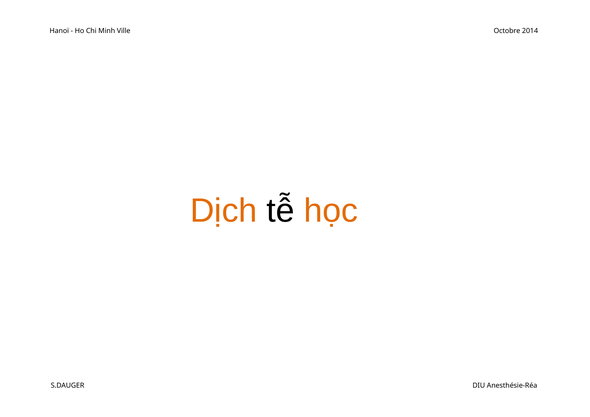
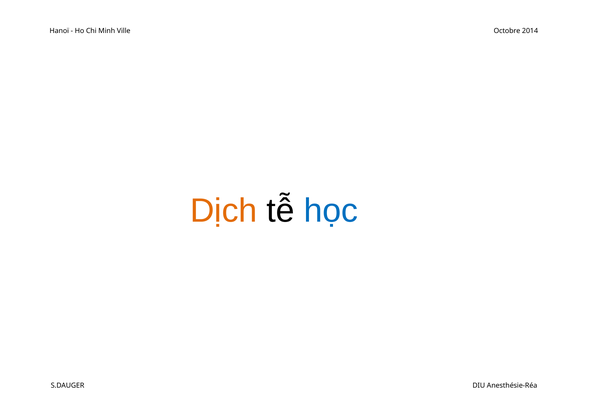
học colour: orange -> blue (331, 211)
